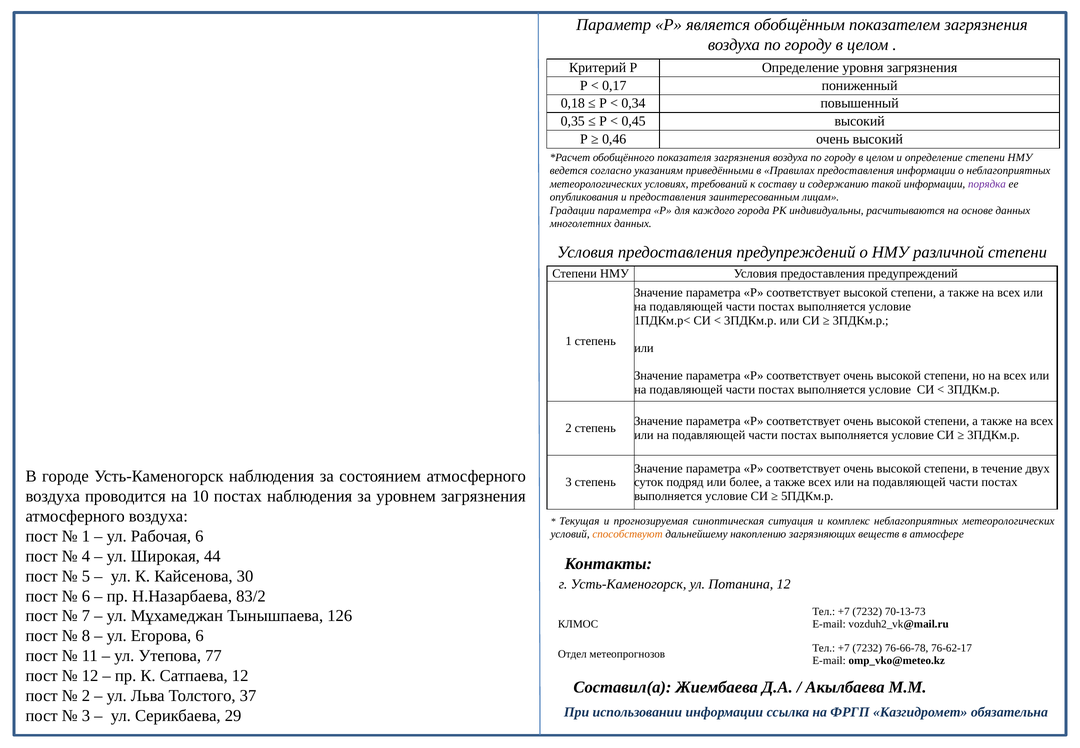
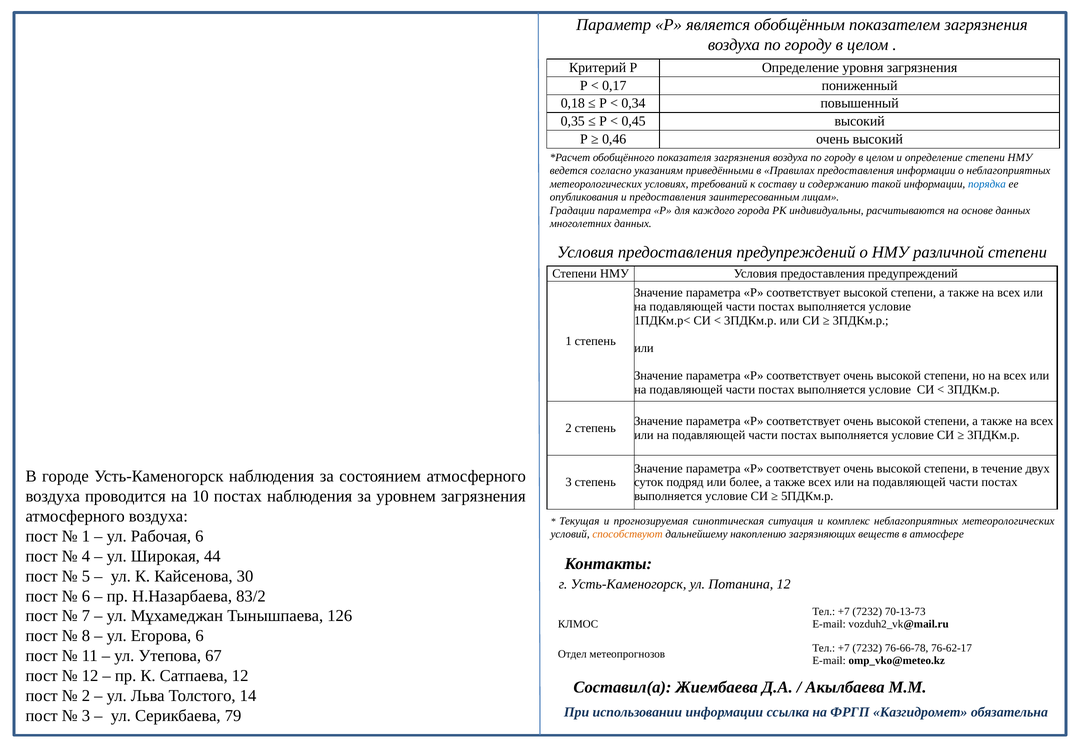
порядка colour: purple -> blue (987, 184)
77: 77 -> 67 (214, 656)
37: 37 -> 14 (248, 695)
29: 29 -> 79 (233, 715)
